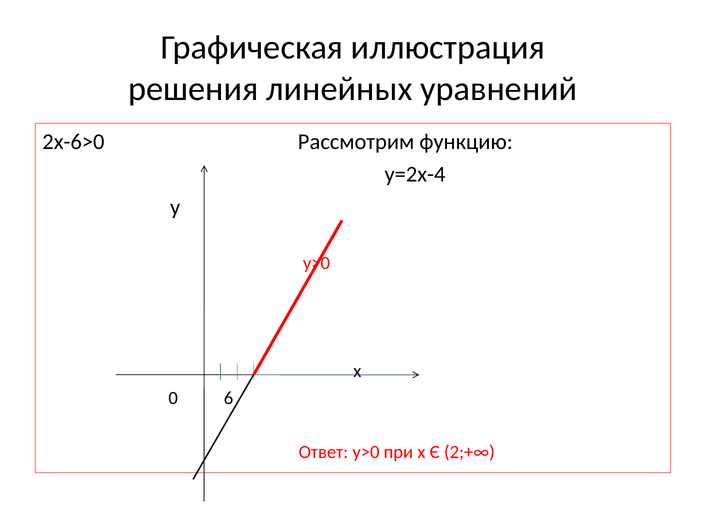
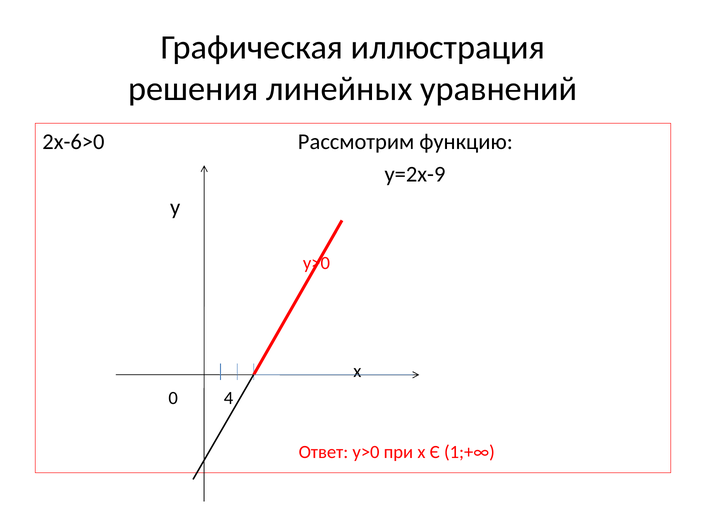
у=2х-4: у=2х-4 -> у=2х-9 (415, 175)
6: 6 -> 4 (228, 399)
2;+∞: 2;+∞ -> 1;+∞ (469, 453)
